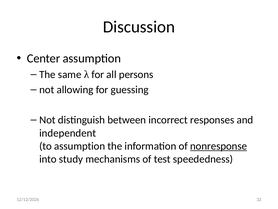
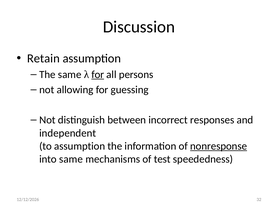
Center: Center -> Retain (43, 58)
for underline: none -> present (98, 74)
into study: study -> same (71, 159)
